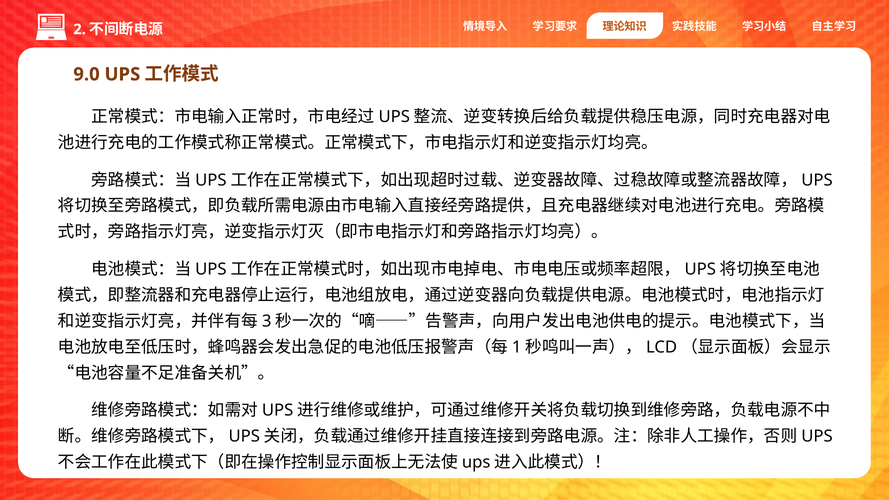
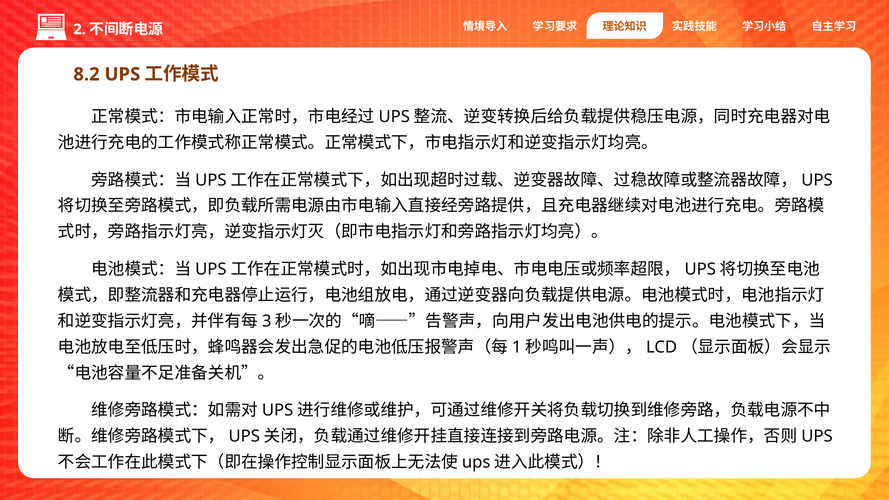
9.0: 9.0 -> 8.2 (87, 74)
